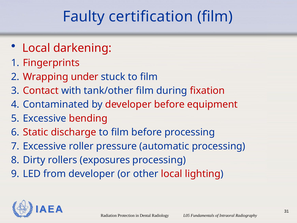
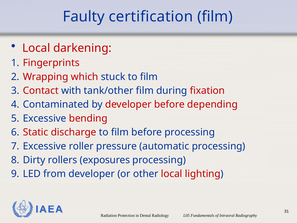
under: under -> which (85, 77)
equipment: equipment -> depending (212, 104)
